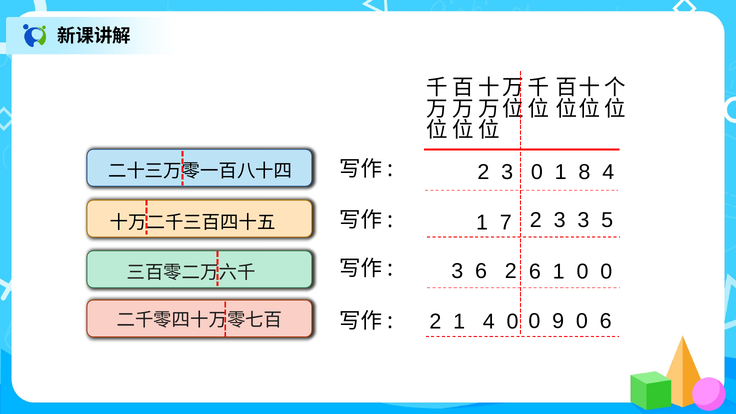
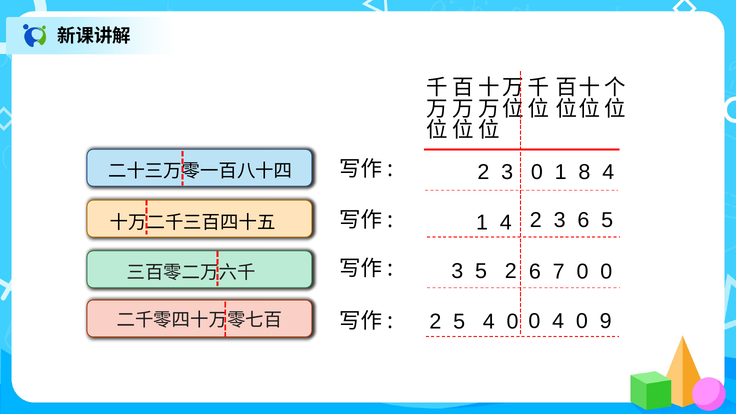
3 3: 3 -> 6 (583, 220)
1 7: 7 -> 4 (506, 223)
3 6: 6 -> 5 (481, 271)
6 1: 1 -> 7 (559, 271)
0 9: 9 -> 4 (558, 321)
0 6: 6 -> 9 (606, 321)
2 1: 1 -> 5 (459, 321)
